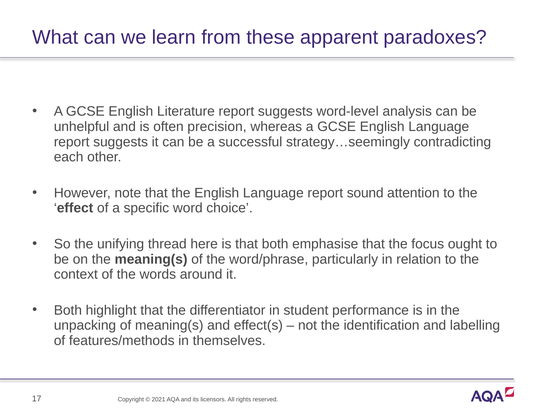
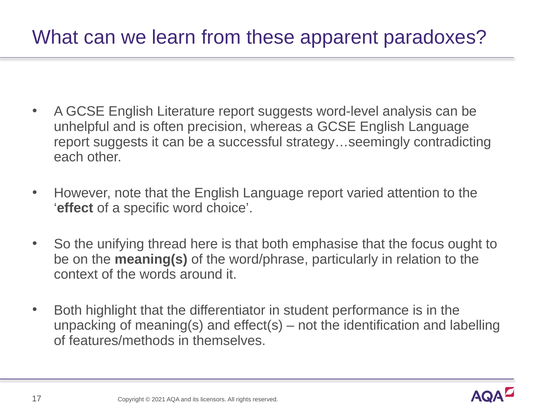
sound: sound -> varied (365, 193)
